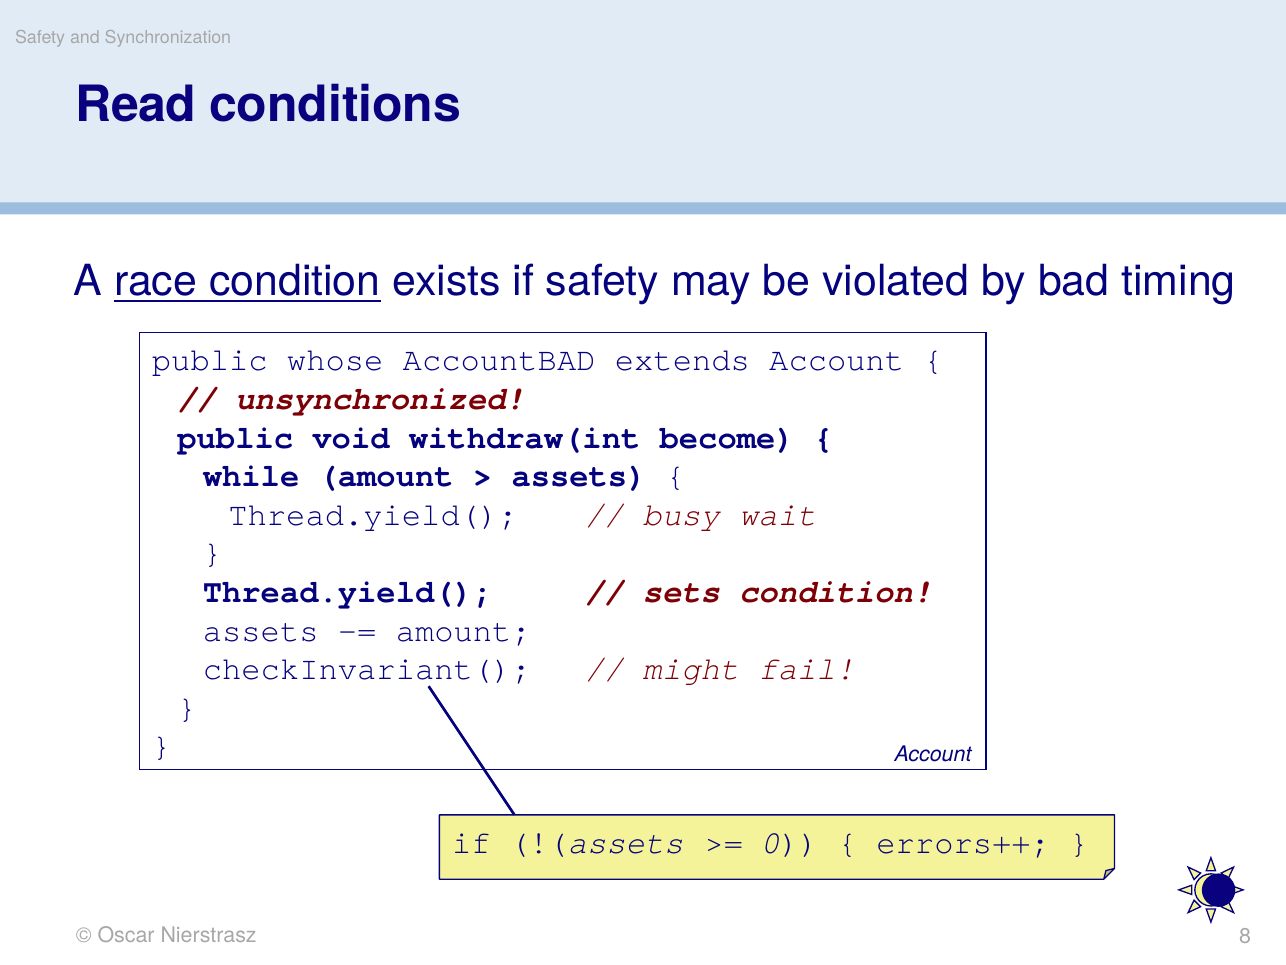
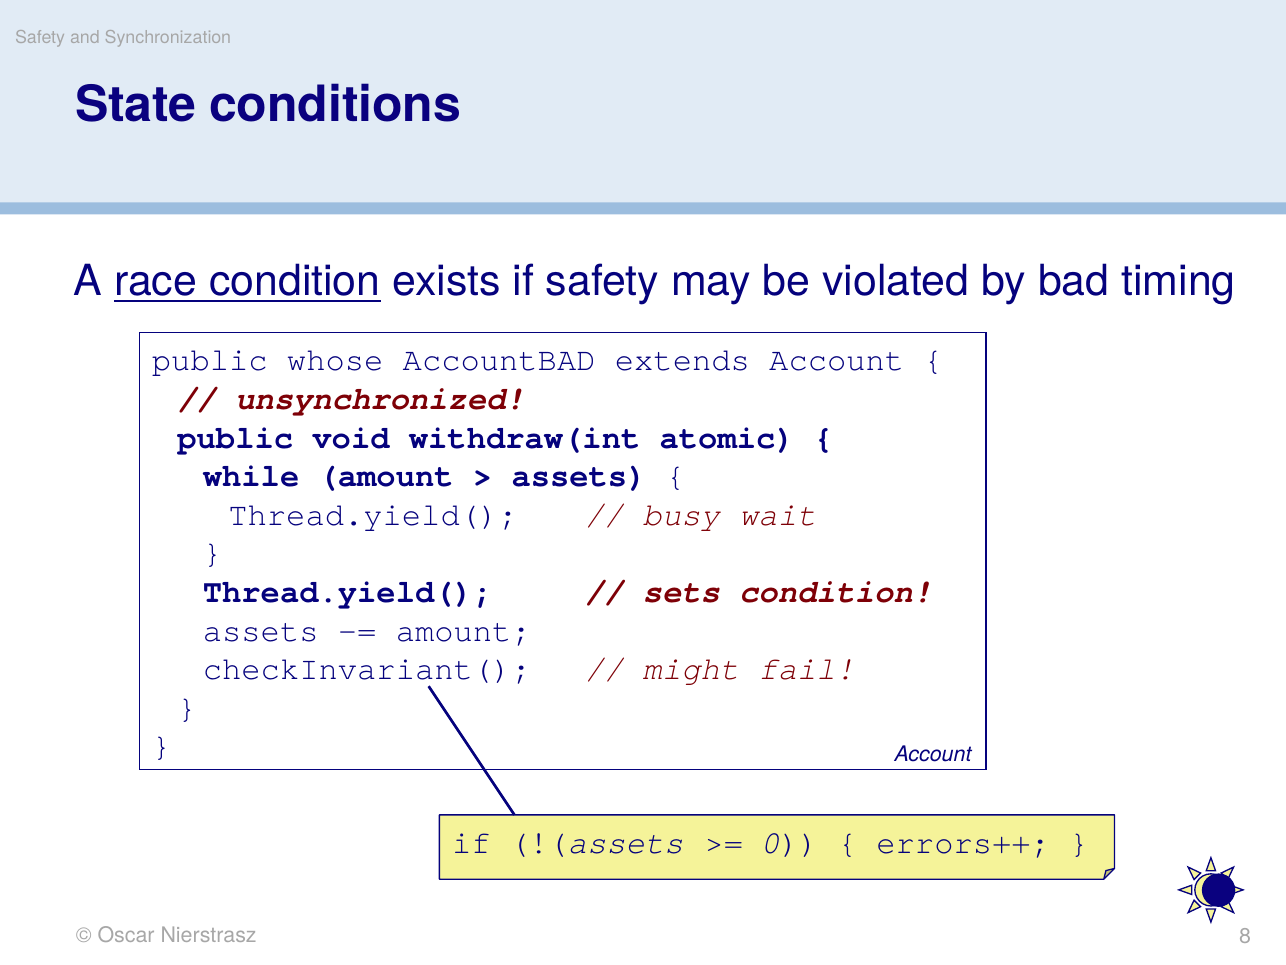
Read: Read -> State (136, 105)
become: become -> atomic (727, 437)
